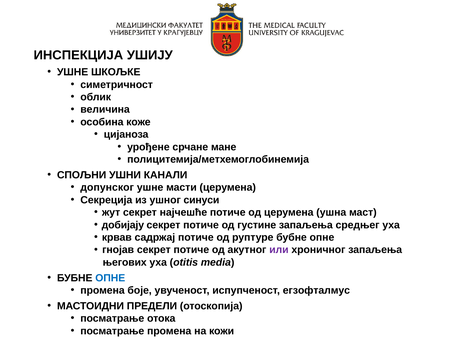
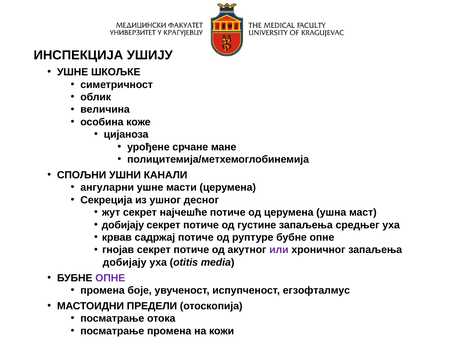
допунског: допунског -> ангуларни (107, 188)
синуси: синуси -> десног (201, 200)
његових: његових -> добијају (125, 262)
ОПНЕ colour: blue -> purple (110, 278)
